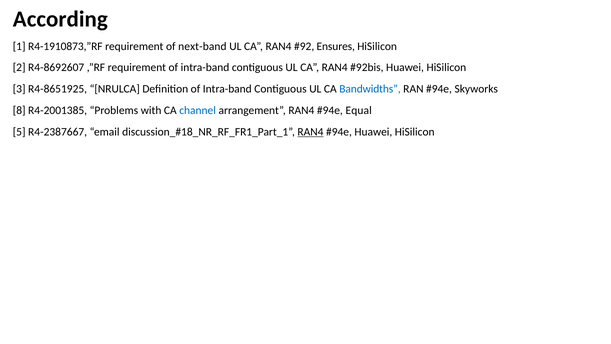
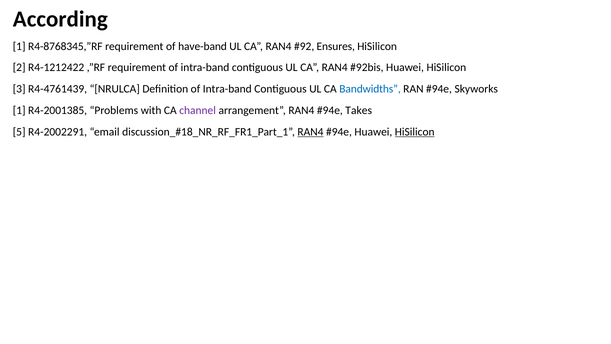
R4-1910873,”RF: R4-1910873,”RF -> R4-8768345,”RF (65, 46)
next-band: next-band -> have-band (203, 46)
R4-8692607: R4-8692607 -> R4-1212422 (56, 68)
R4-8651925: R4-8651925 -> R4-4761439 (58, 89)
8: 8 -> 1 (19, 110)
channel colour: blue -> purple (198, 110)
Equal: Equal -> Takes (359, 110)
R4-2387667: R4-2387667 -> R4-2002291 (58, 132)
HiSilicon underline: none -> present (415, 132)
